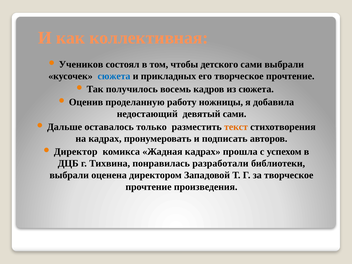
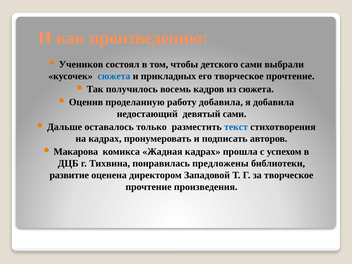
коллективная: коллективная -> произведению (149, 38)
работу ножницы: ножницы -> добавила (221, 102)
текст colour: orange -> blue (236, 127)
Директор: Директор -> Макарова (76, 152)
разработали: разработали -> предложены (220, 163)
выбрали: выбрали -> развитие (69, 175)
